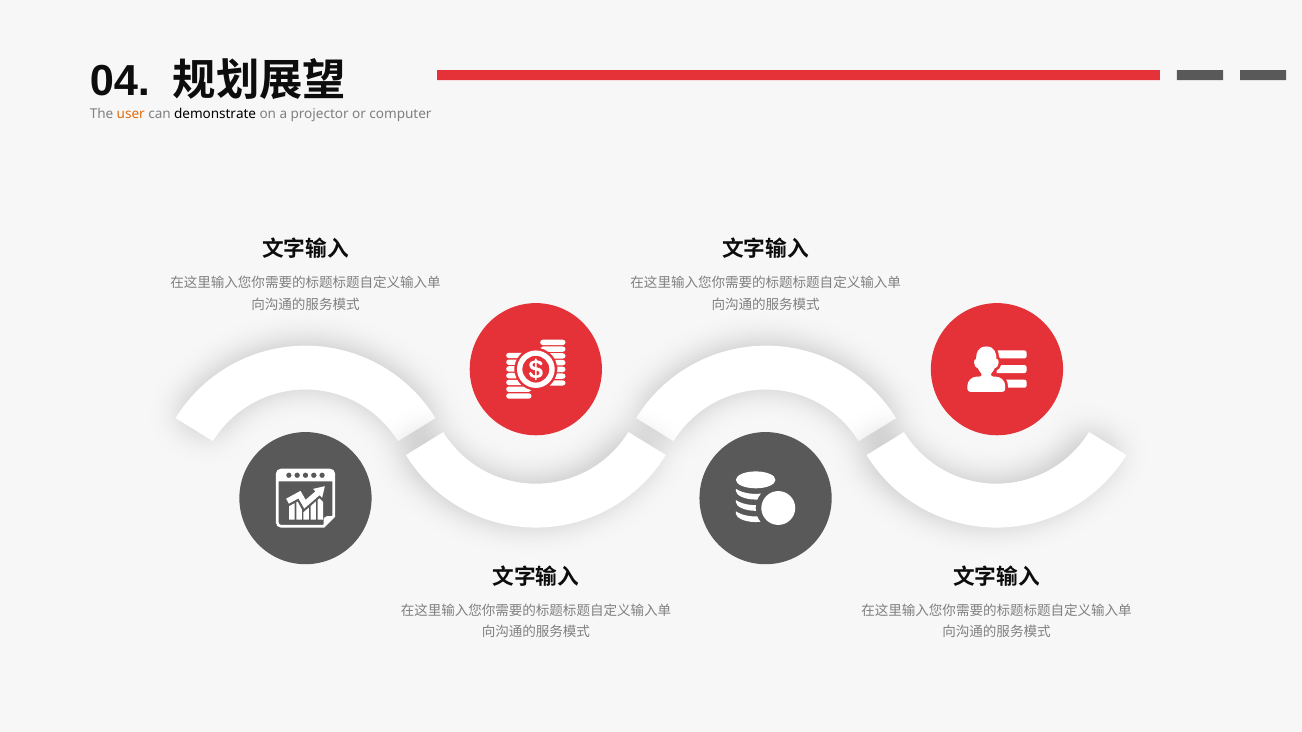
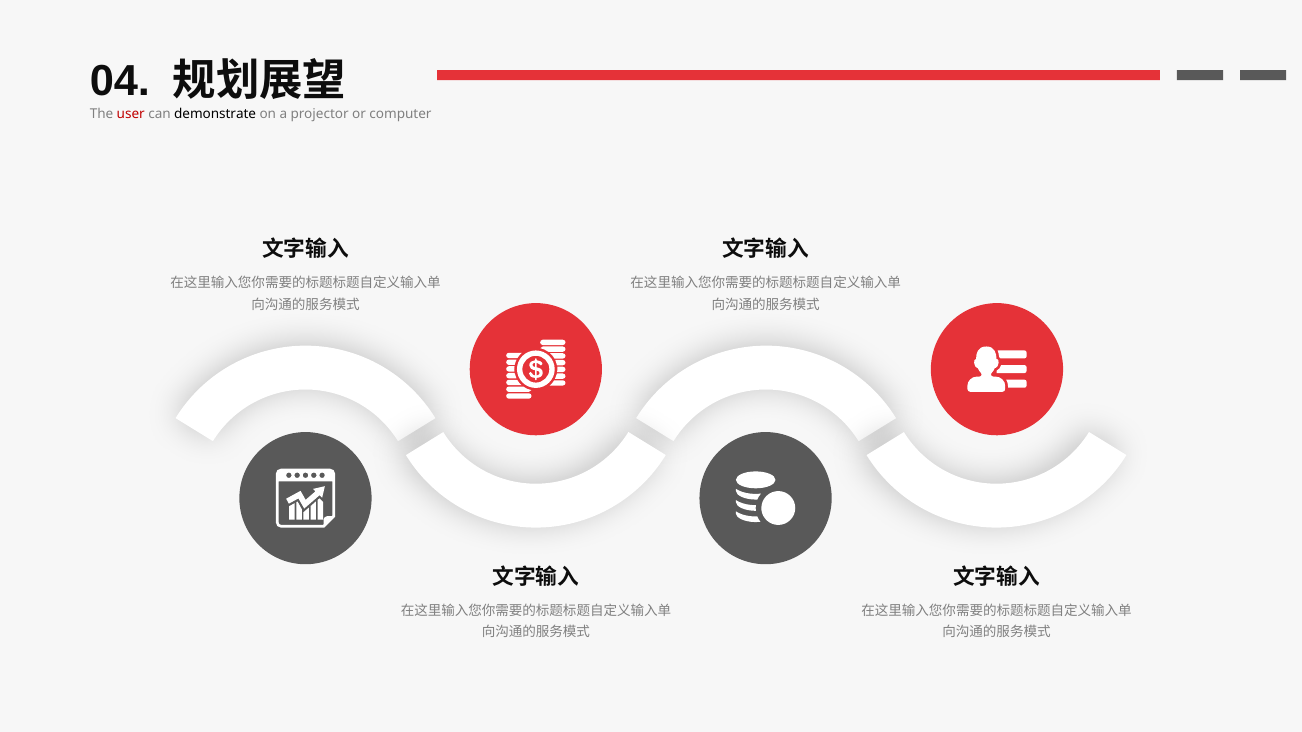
user colour: orange -> red (131, 114)
